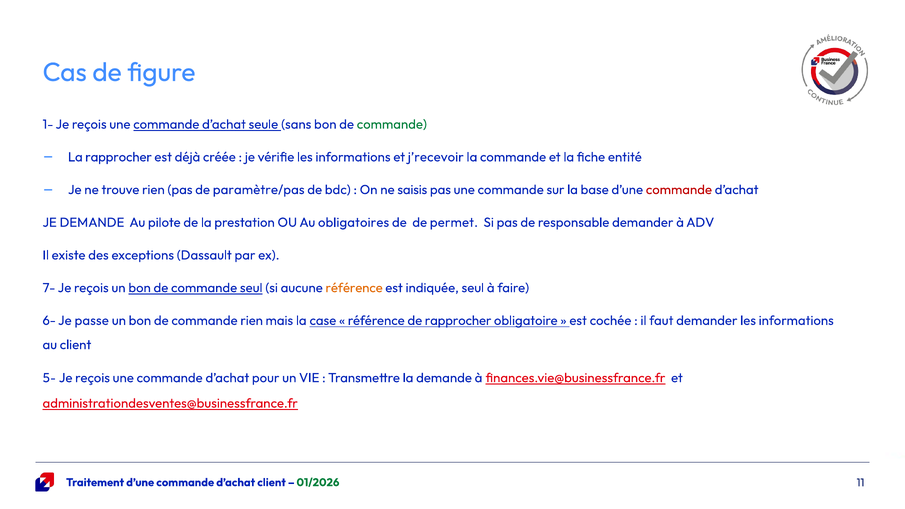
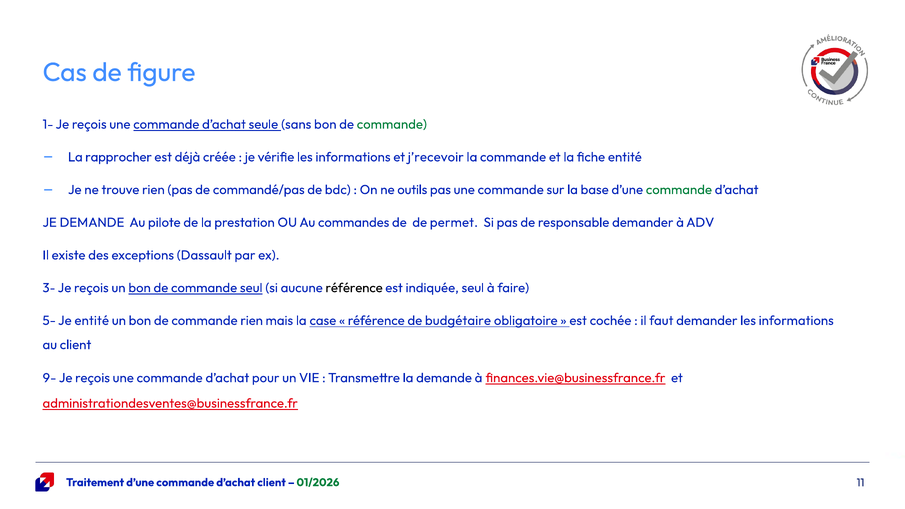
paramètre/pas: paramètre/pas -> commandé/pas (259, 190)
saisis: saisis -> outils (412, 190)
commande colour: red -> green (679, 190)
obligatoires: obligatoires -> commandes (354, 222)
7-: 7- -> 3- (49, 288)
référence colour: orange -> black (354, 288)
6-: 6- -> 5- (49, 321)
Je passe: passe -> entité (92, 321)
de rapprocher: rapprocher -> budgétaire (458, 321)
5-: 5- -> 9- (49, 378)
